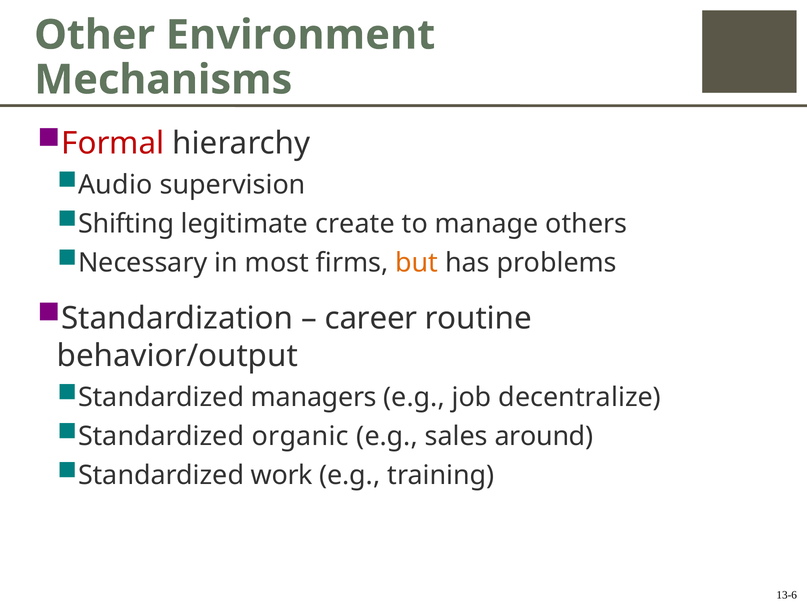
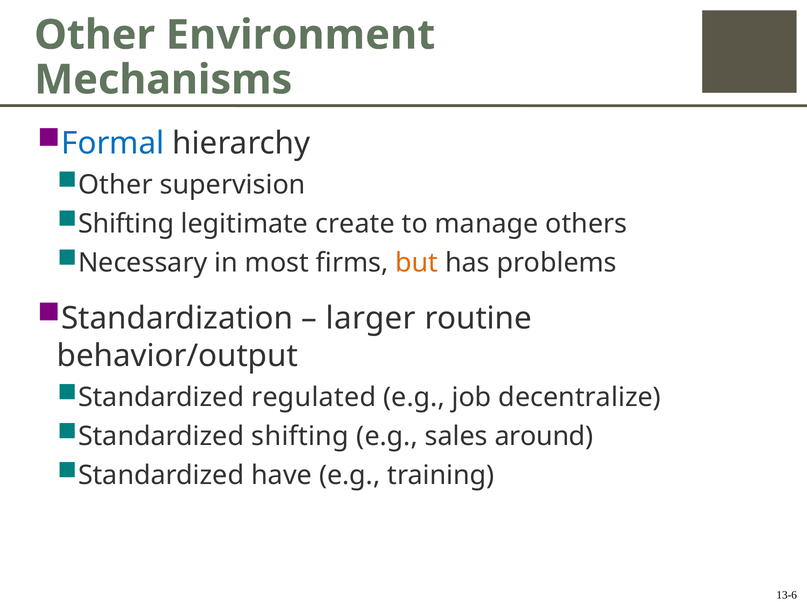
Formal colour: red -> blue (113, 143)
Audio: Audio -> Other (115, 185)
career: career -> larger (371, 318)
managers: managers -> regulated (314, 397)
Standardized organic: organic -> shifting (300, 436)
work: work -> have (282, 475)
